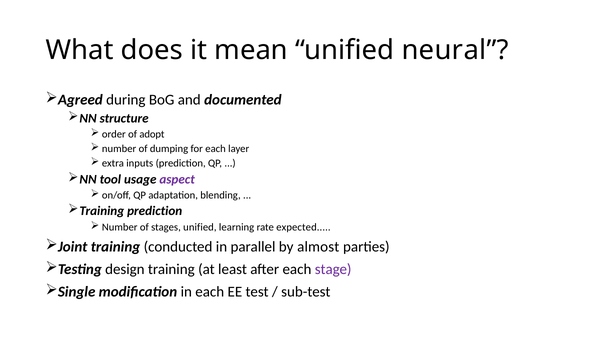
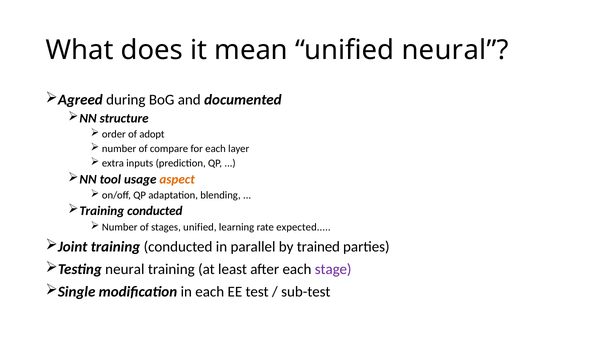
dumping: dumping -> compare (169, 149)
aspect colour: purple -> orange (177, 179)
prediction: prediction -> conducted (155, 211)
almost: almost -> trained (318, 247)
Testing design: design -> neural (125, 270)
